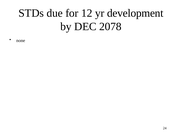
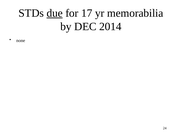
due underline: none -> present (55, 13)
12: 12 -> 17 (87, 13)
development: development -> memorabilia (135, 13)
2078: 2078 -> 2014 (110, 26)
